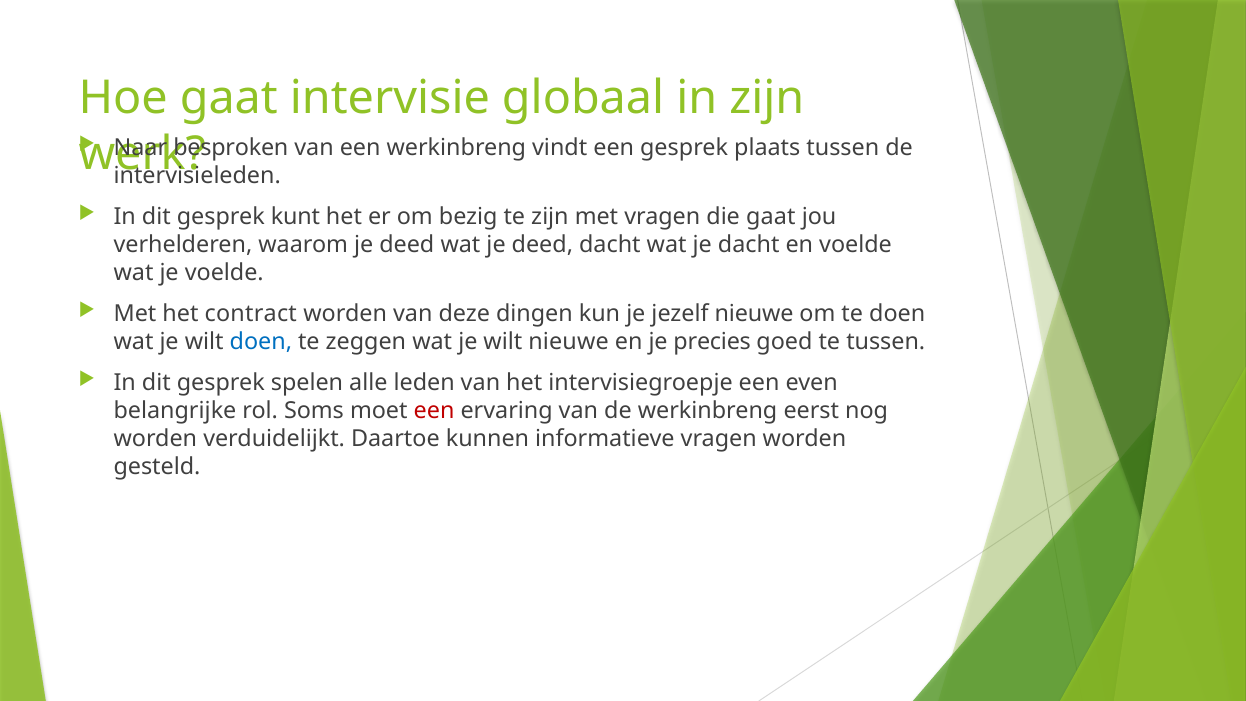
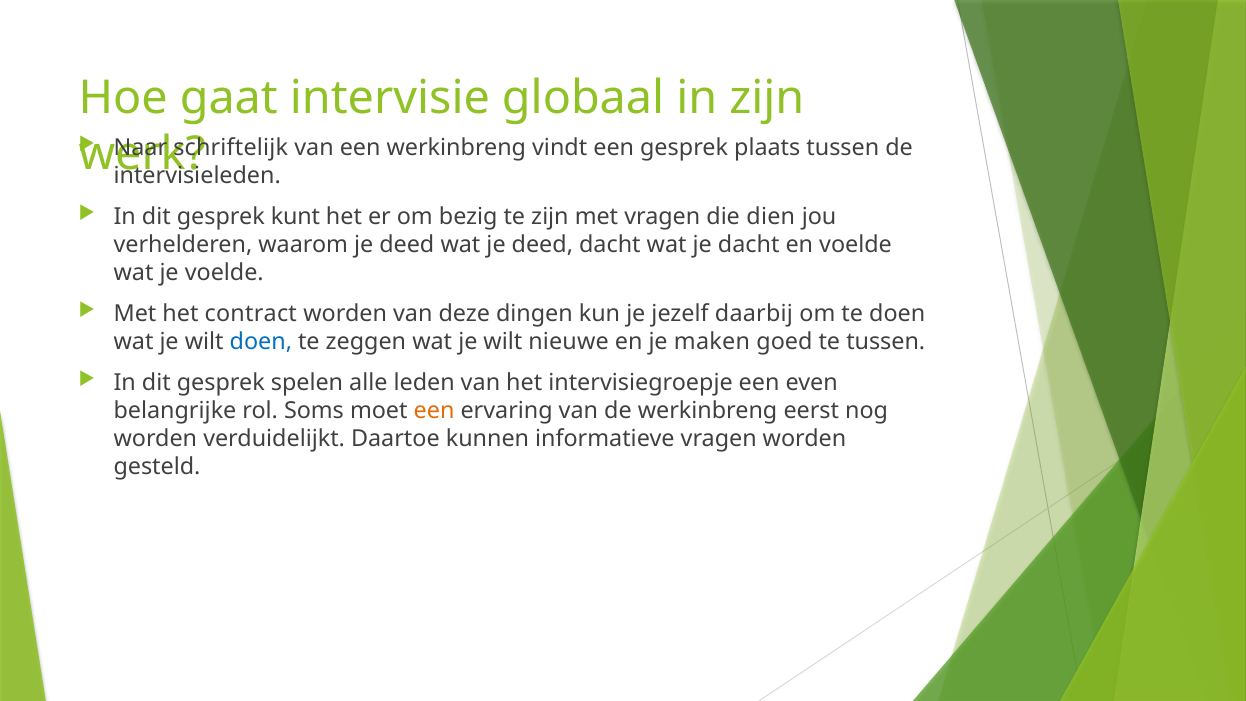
besproken: besproken -> schriftelijk (231, 148)
die gaat: gaat -> dien (771, 217)
jezelf nieuwe: nieuwe -> daarbij (754, 314)
precies: precies -> maken (712, 342)
een colour: red -> orange (434, 411)
